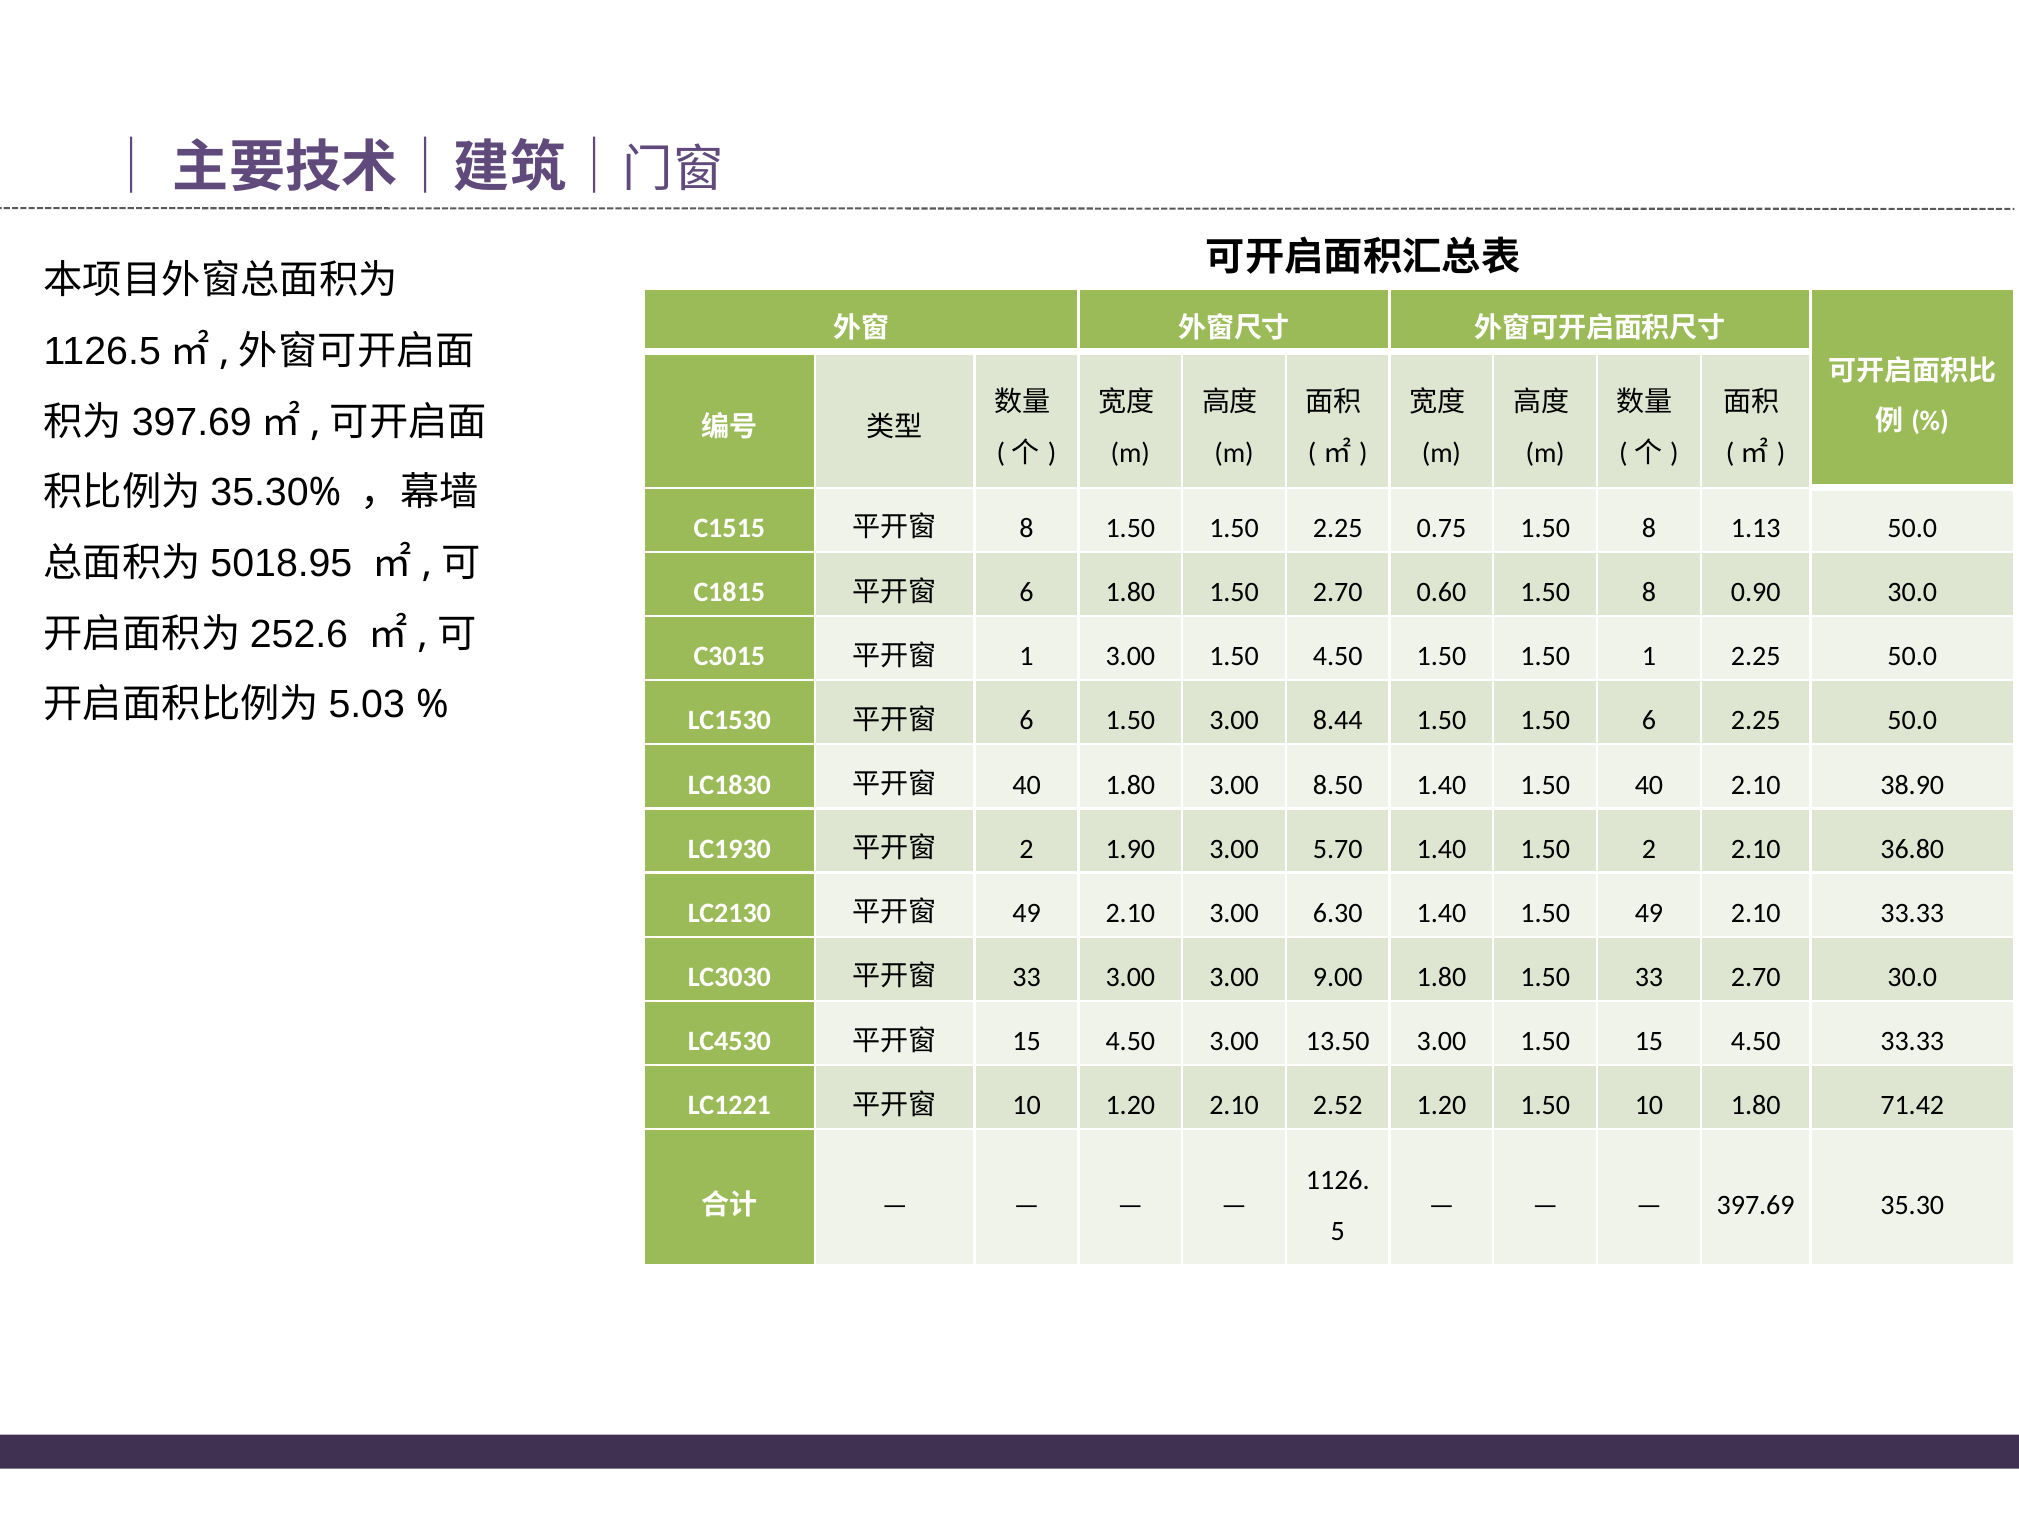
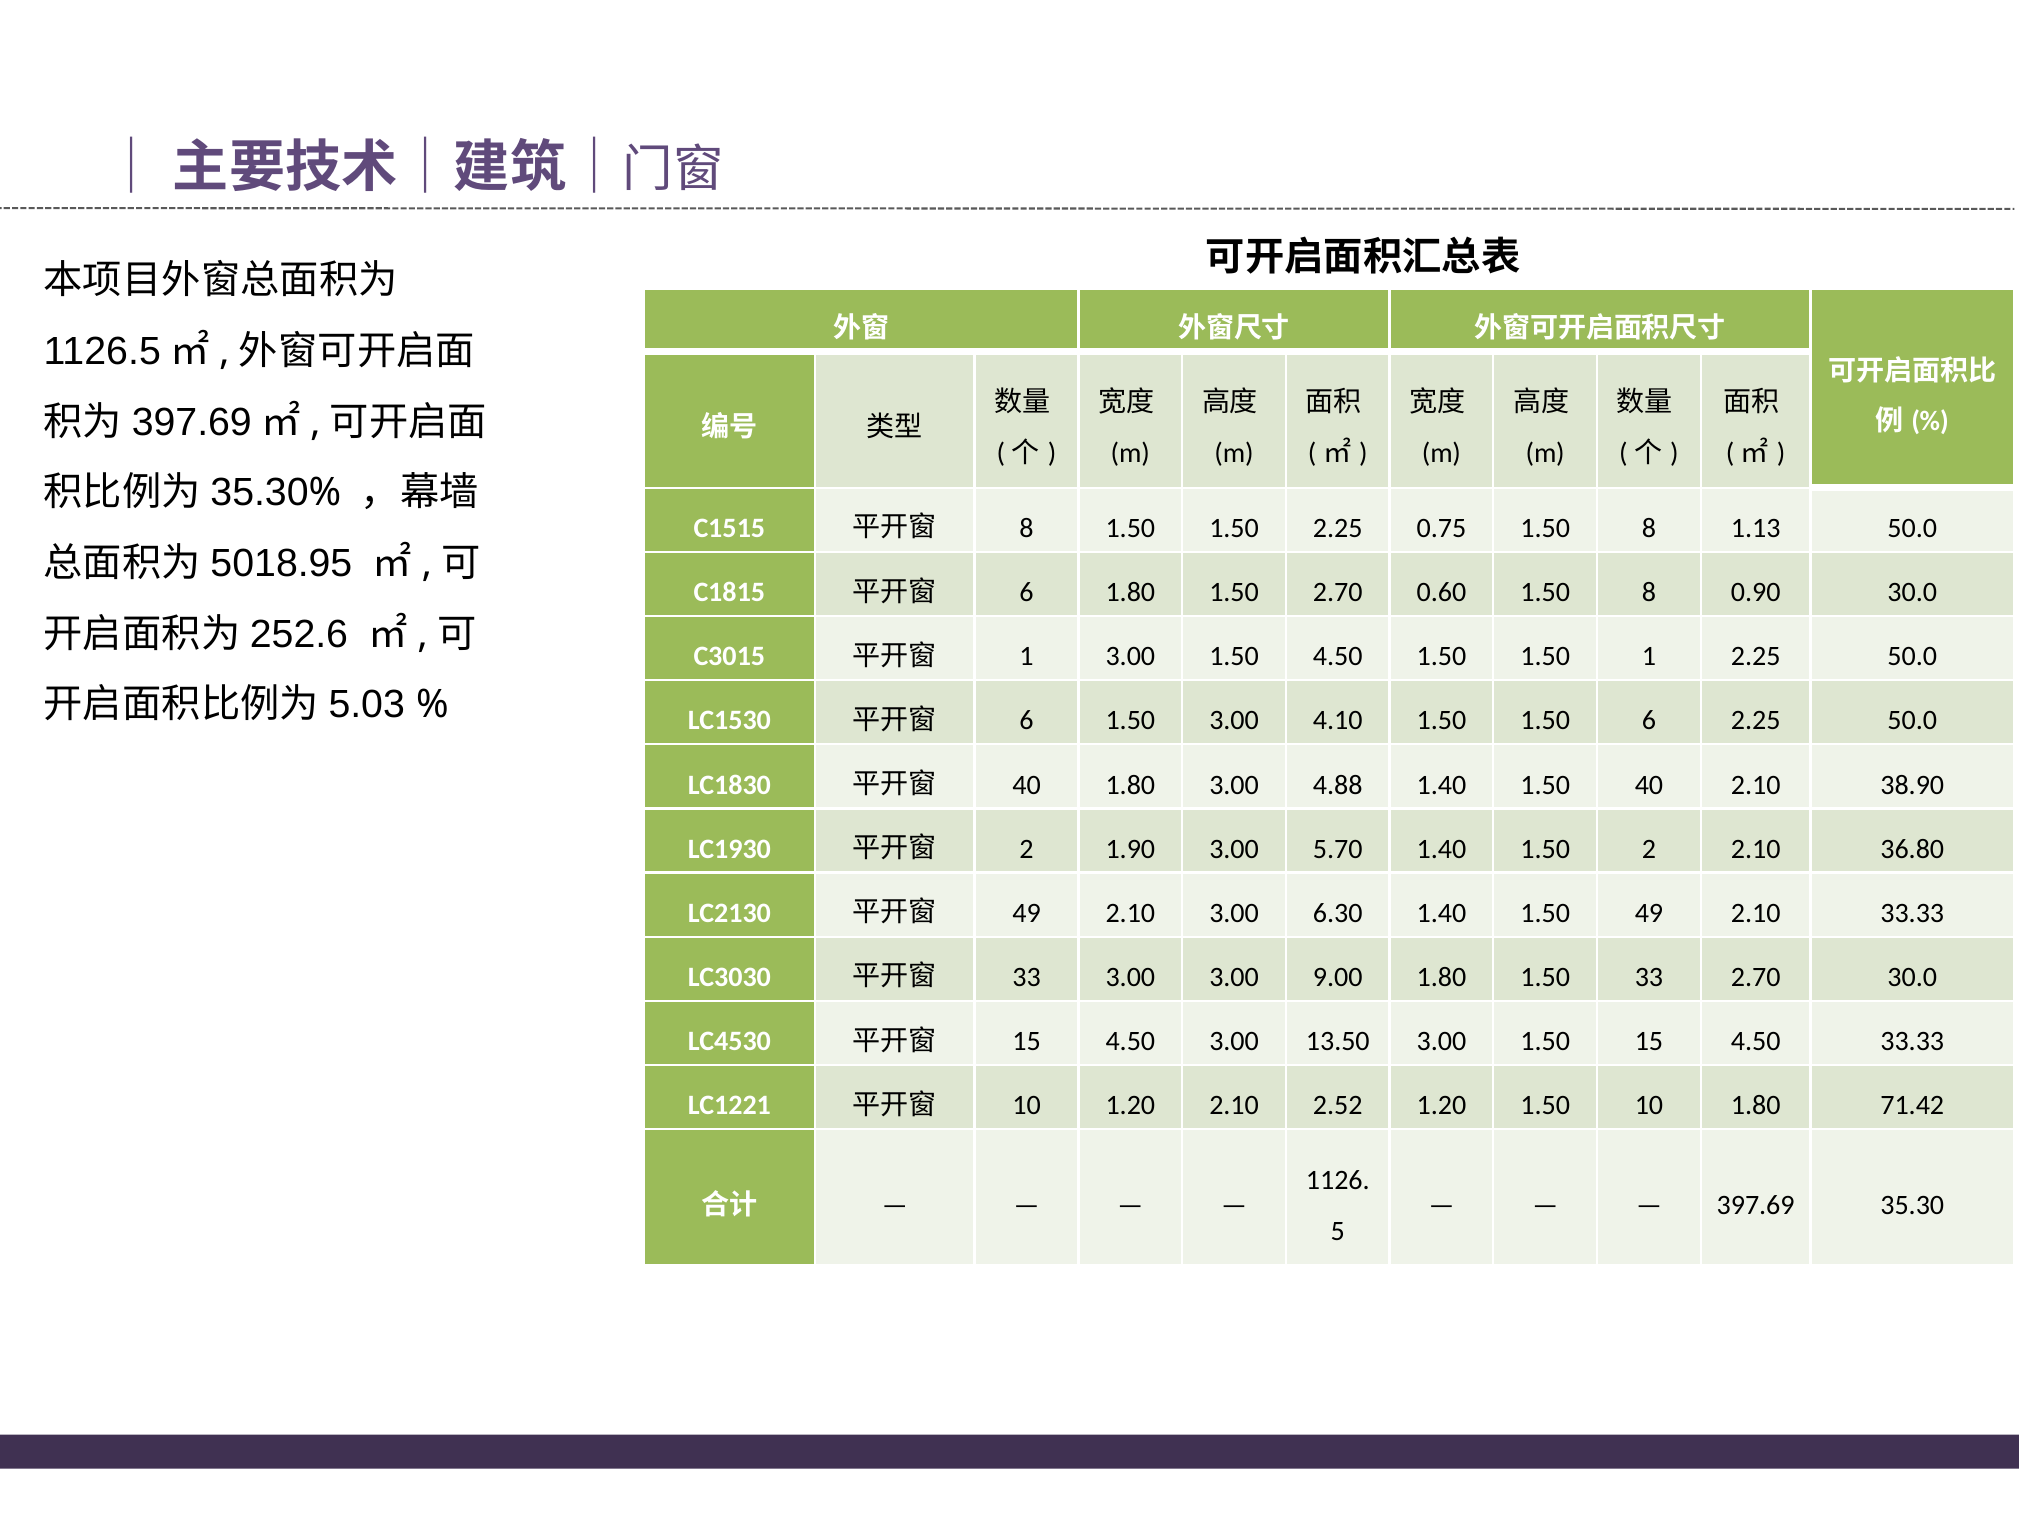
8.44: 8.44 -> 4.10 (1338, 721)
8.50: 8.50 -> 4.88 (1338, 785)
